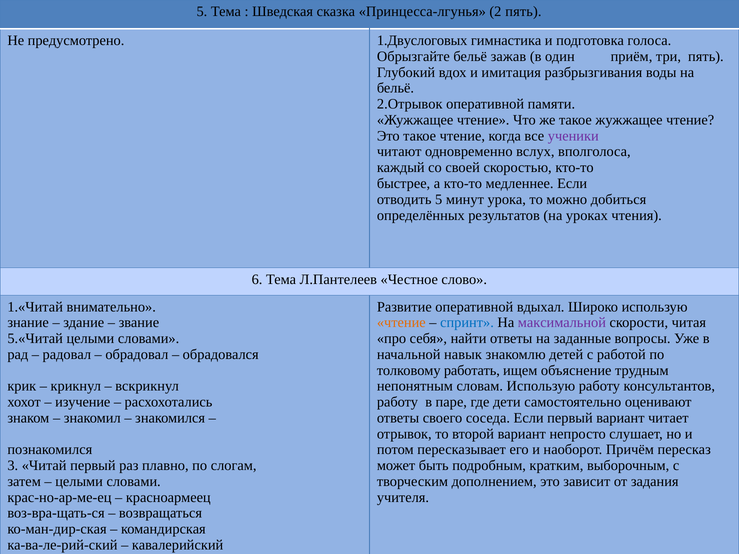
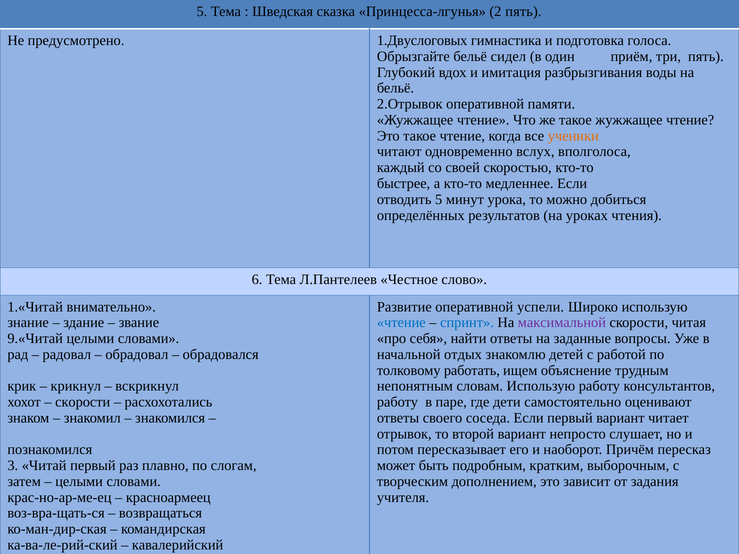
зажав: зажав -> сидел (508, 57)
ученики colour: purple -> orange (573, 136)
вдыхал: вдыхал -> успели (541, 307)
чтение colour: orange -> blue (401, 323)
5.«Читай: 5.«Читай -> 9.«Читай (35, 339)
навык: навык -> отдых (463, 355)
изучение: изучение -> скорости (83, 402)
